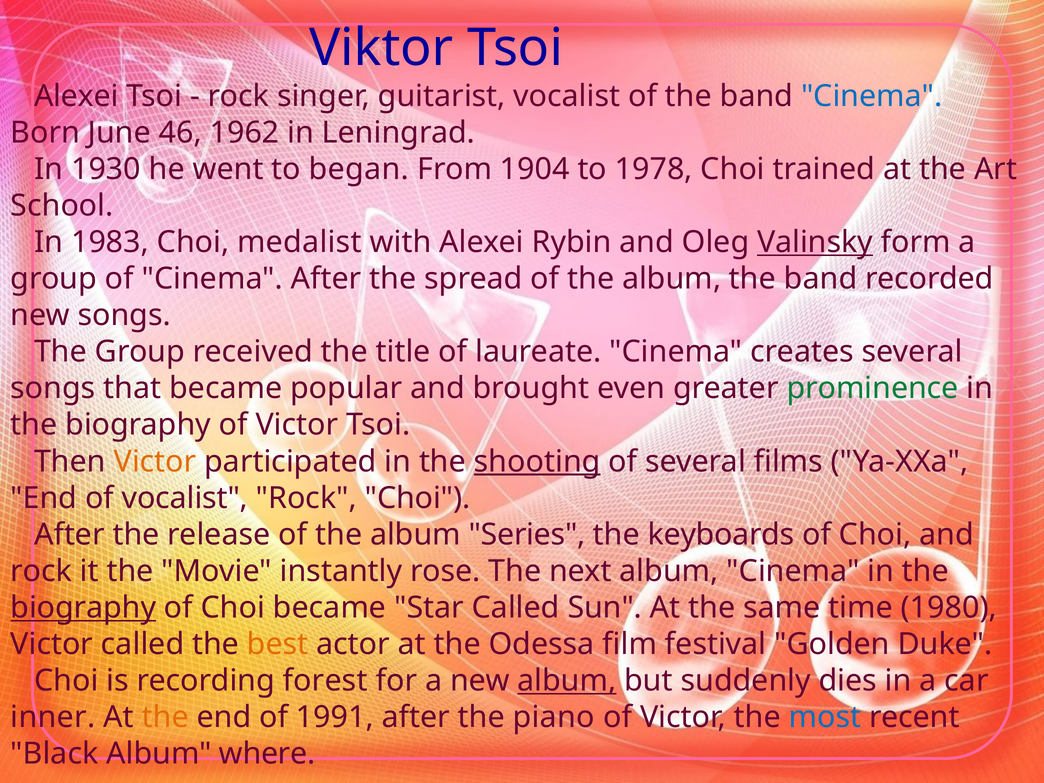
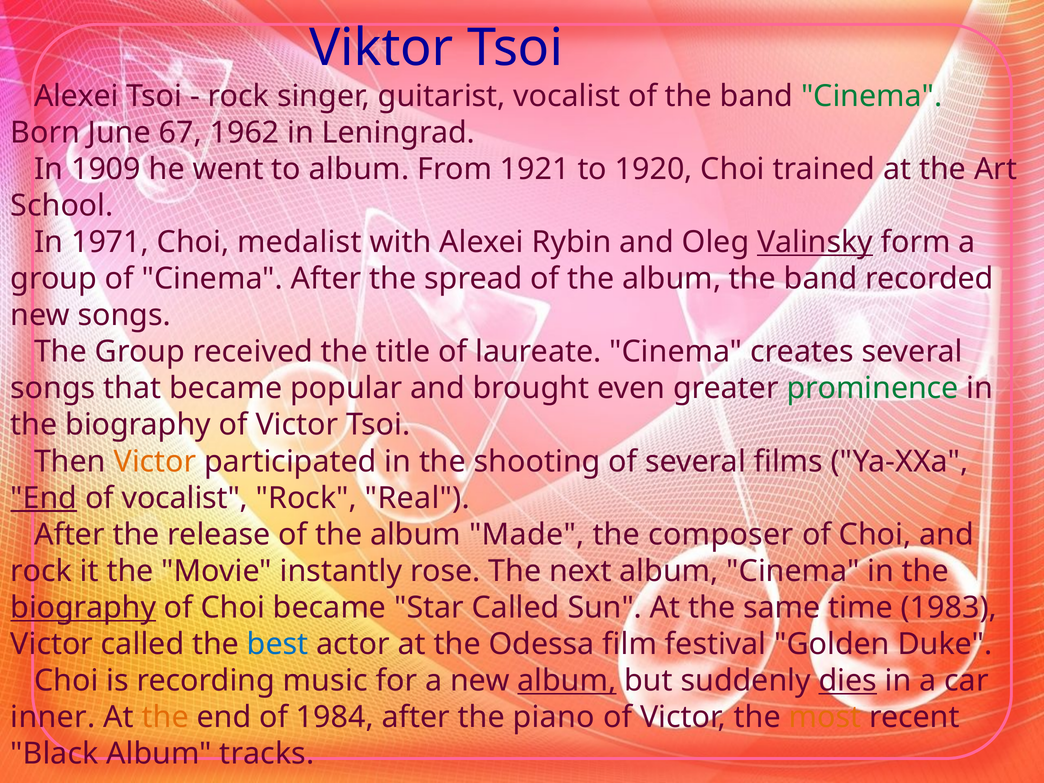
Cinema colour: blue -> green (872, 96)
46: 46 -> 67 (180, 133)
1930: 1930 -> 1909 (106, 169)
to began: began -> album (359, 169)
1904: 1904 -> 1921 (535, 169)
1978: 1978 -> 1920 (654, 169)
1983: 1983 -> 1971 (110, 242)
shooting underline: present -> none (537, 461)
End underline: none -> present (44, 498)
Rock Choi: Choi -> Real (417, 498)
Series: Series -> Made (527, 535)
keyboards: keyboards -> composer (721, 535)
1980: 1980 -> 1983 (949, 608)
best colour: orange -> blue (278, 644)
forest: forest -> music (325, 681)
dies underline: none -> present (848, 681)
1991: 1991 -> 1984 (335, 717)
most colour: blue -> orange (825, 717)
where: where -> tracks (267, 754)
